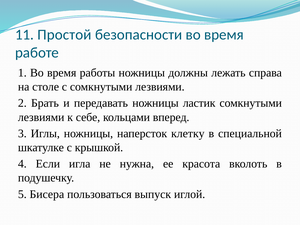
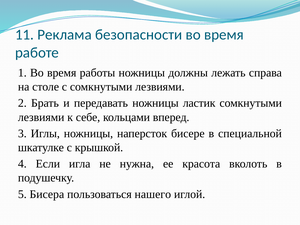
Простой: Простой -> Реклама (65, 35)
клетку: клетку -> бисере (188, 133)
выпуск: выпуск -> нашего (153, 194)
